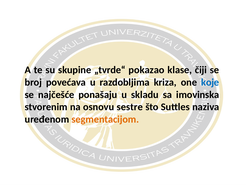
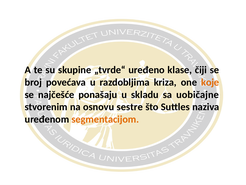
pokazao: pokazao -> uređeno (147, 70)
koje colour: blue -> orange (210, 82)
imovinska: imovinska -> uobičajne (198, 94)
